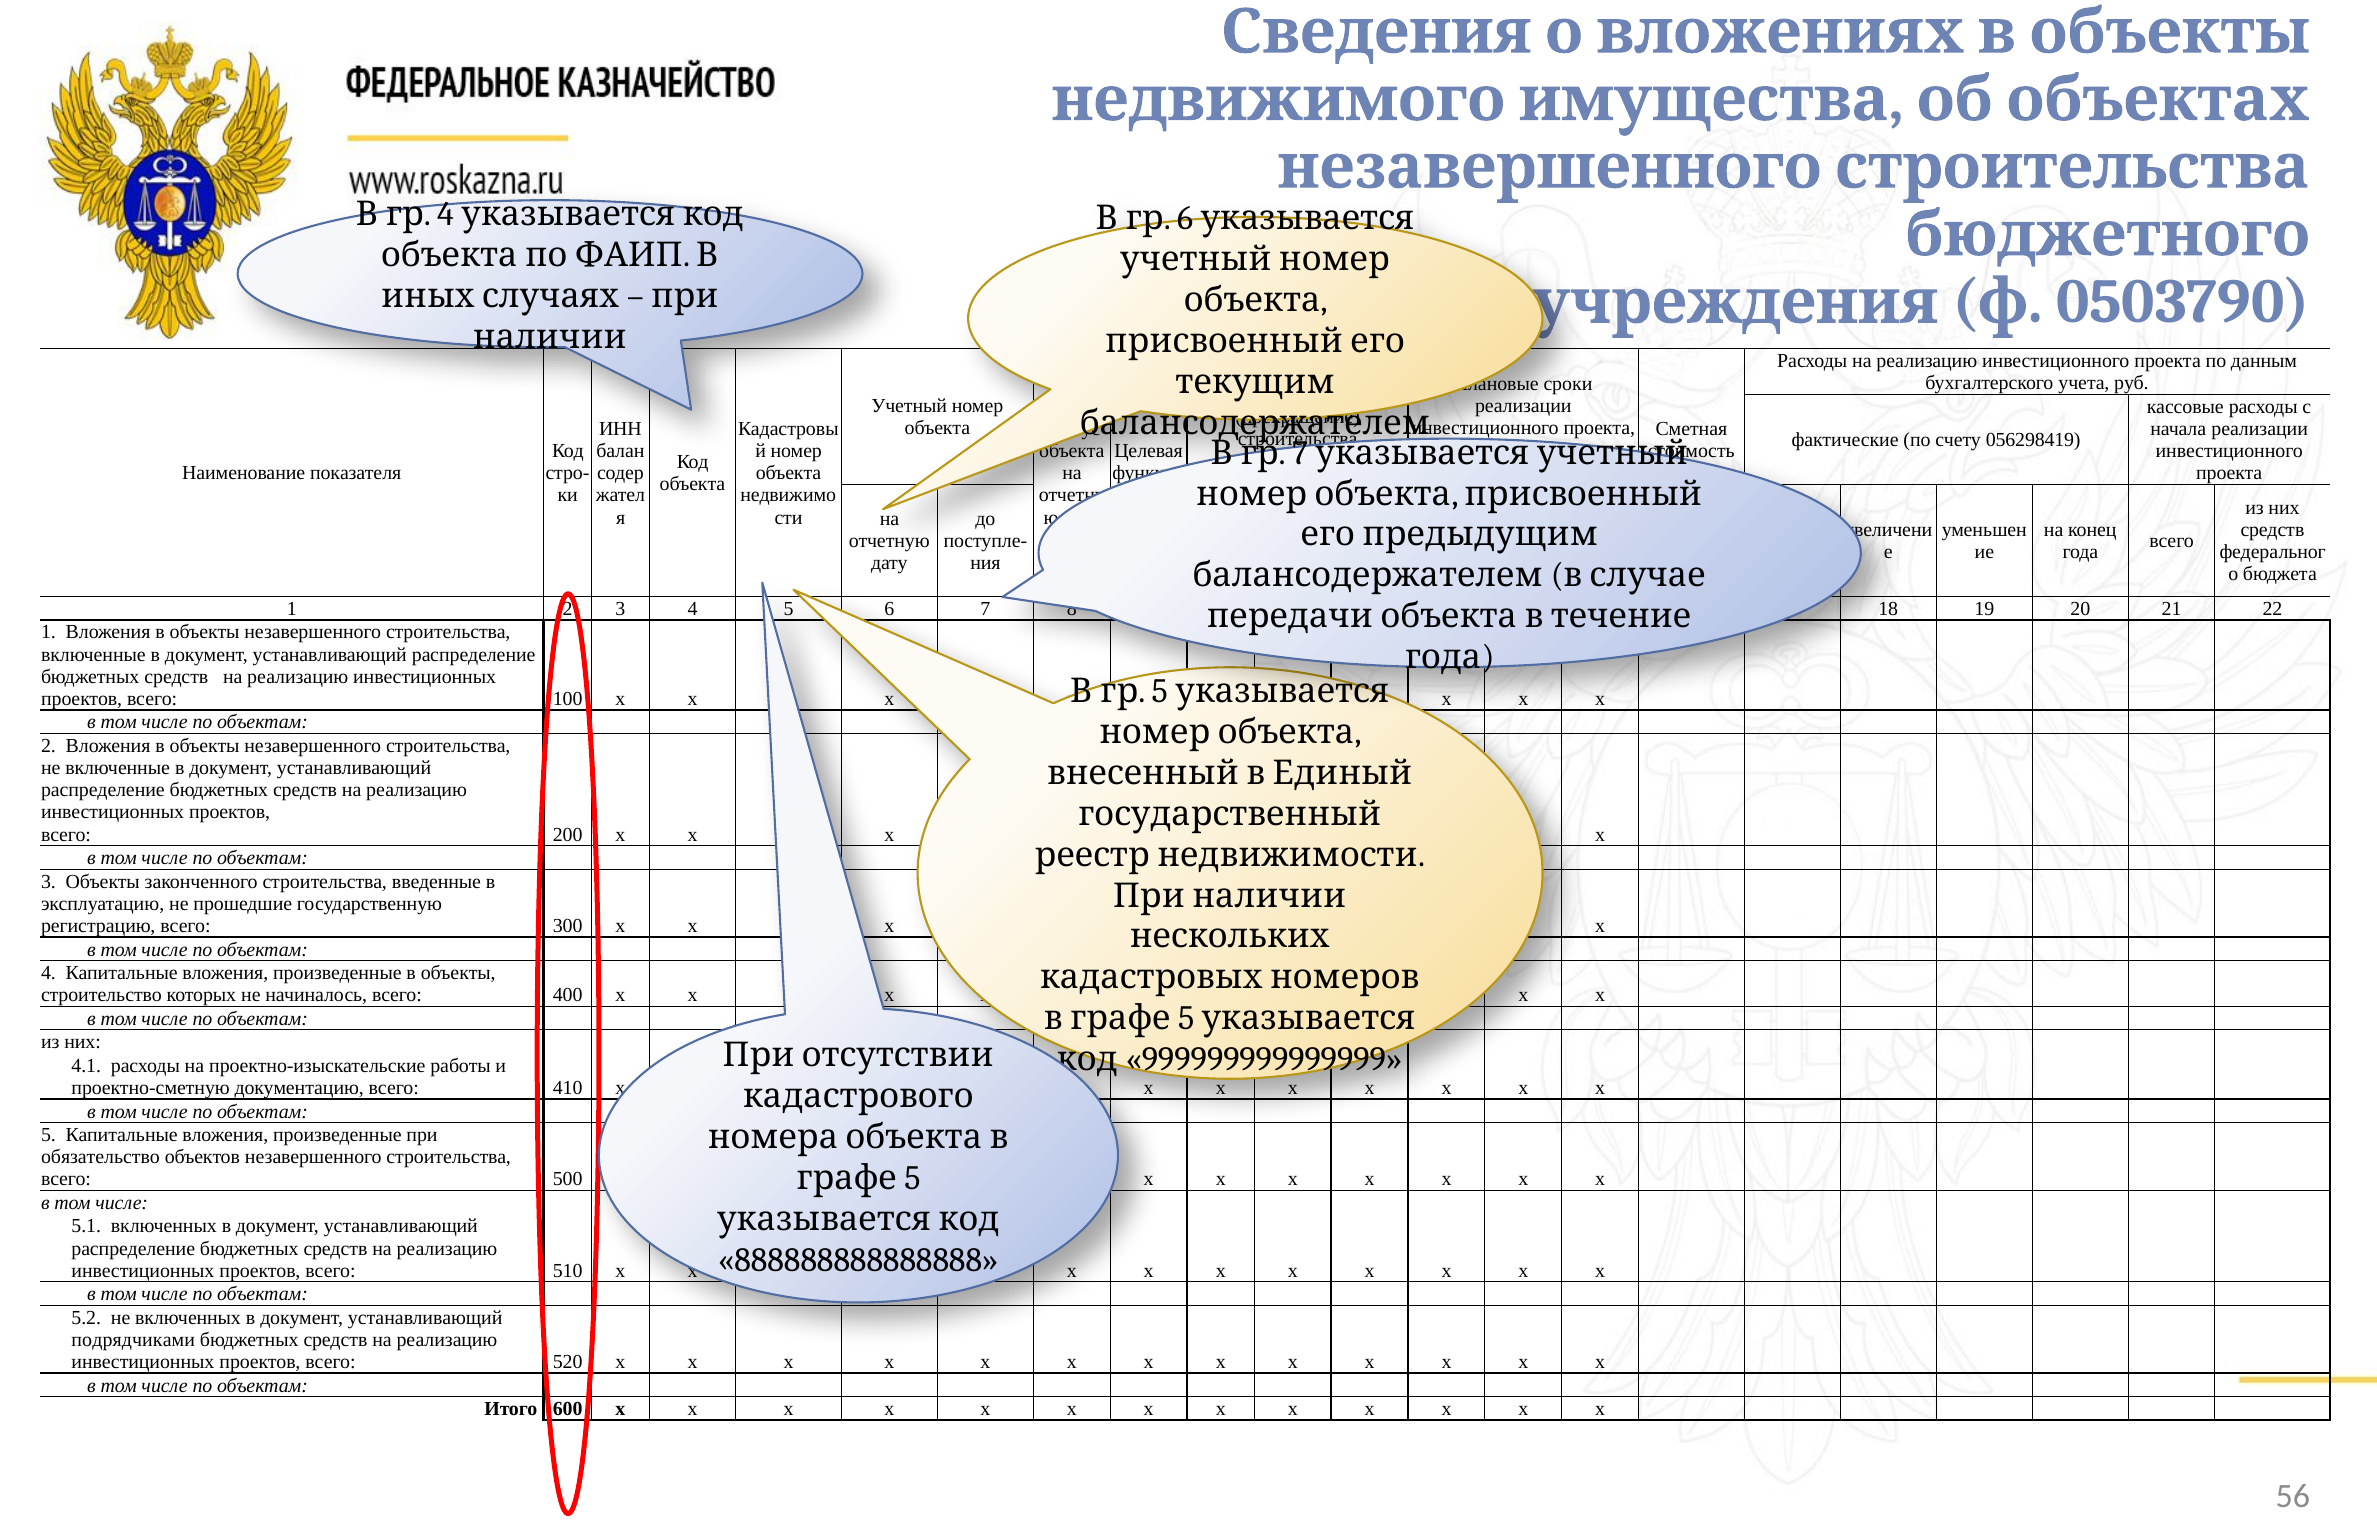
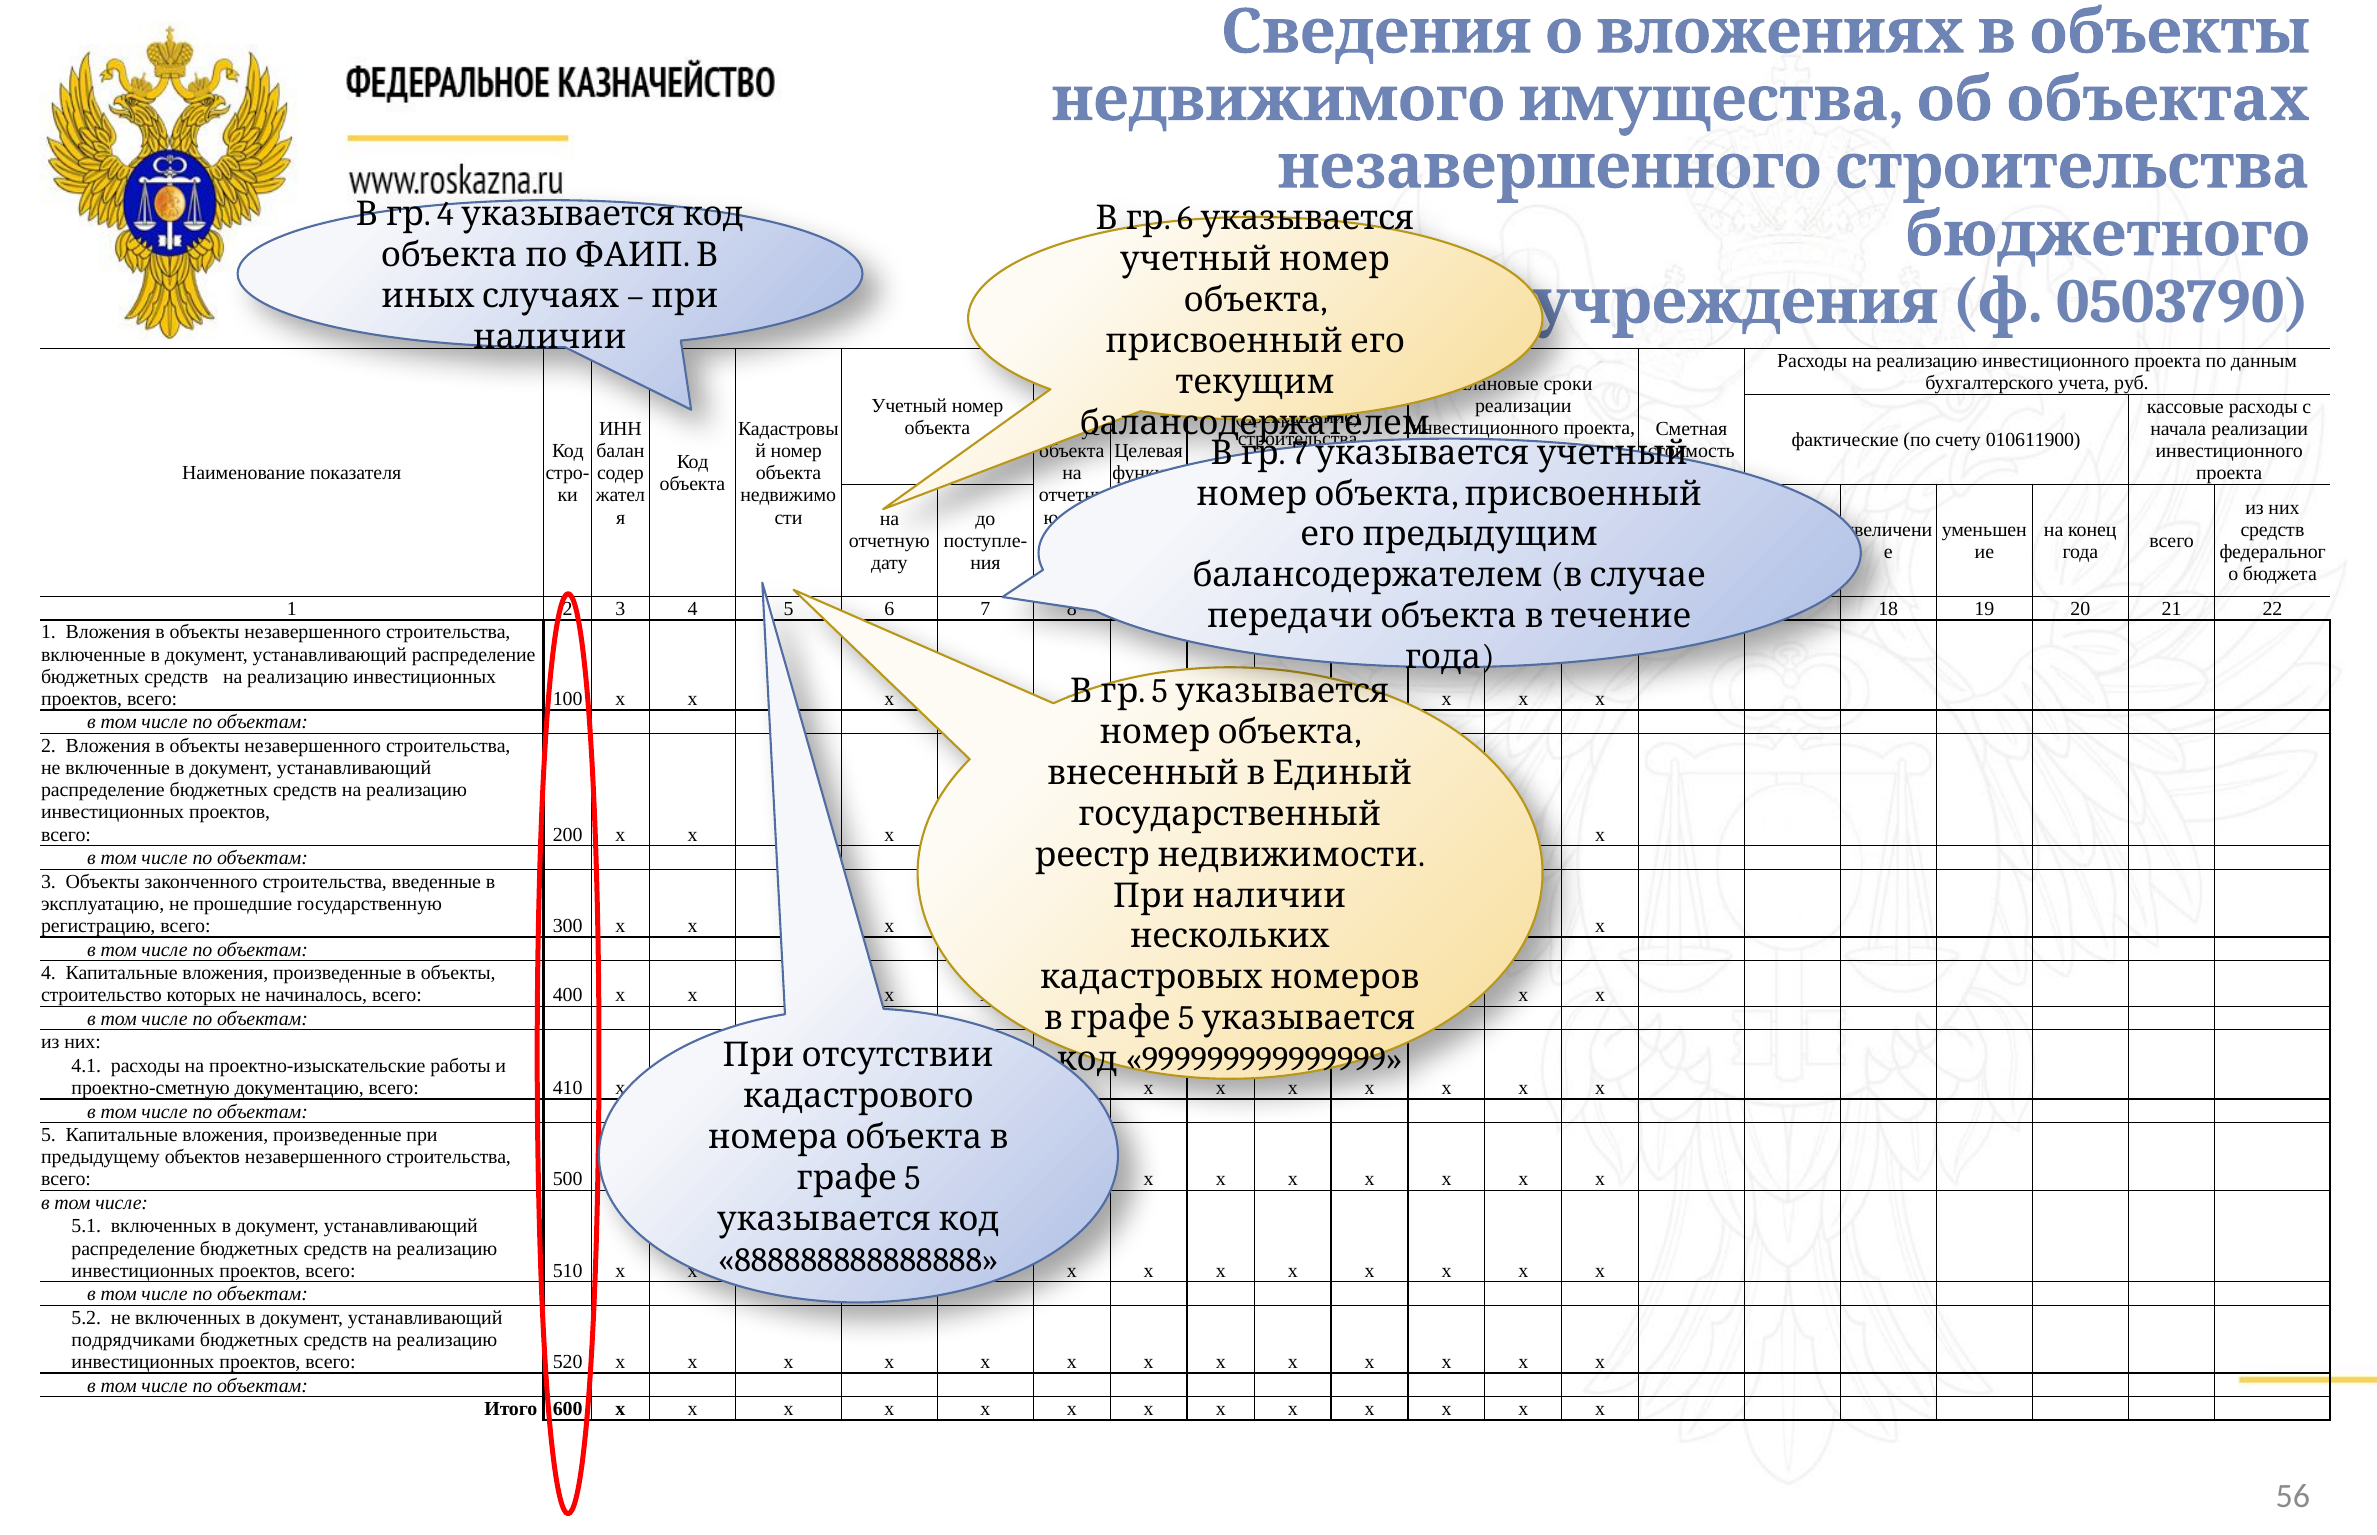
056298419: 056298419 -> 010611900 (2033, 440)
обязательство: обязательство -> предыдущему (100, 1157)
